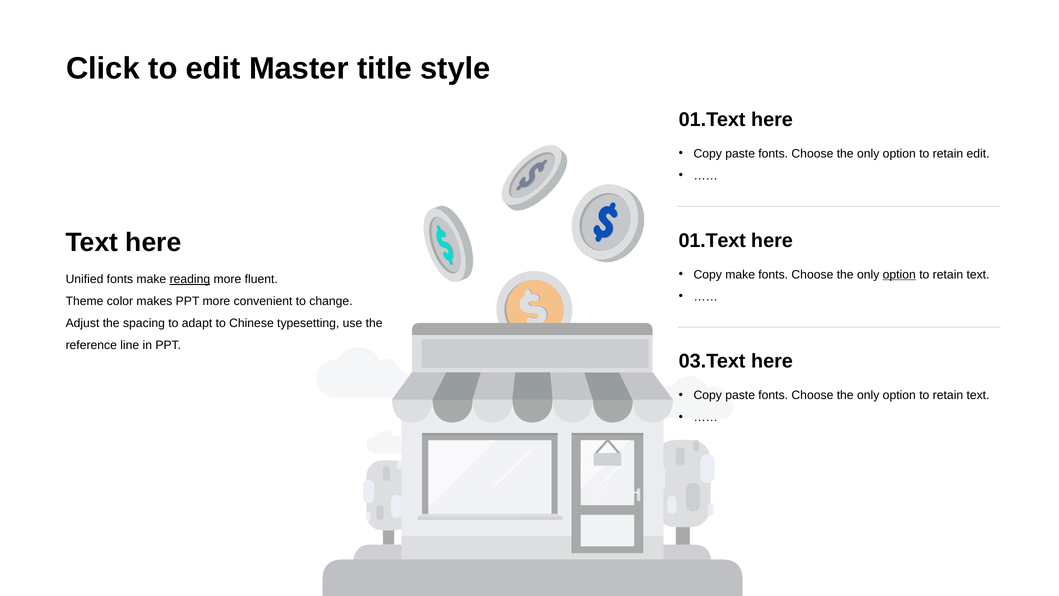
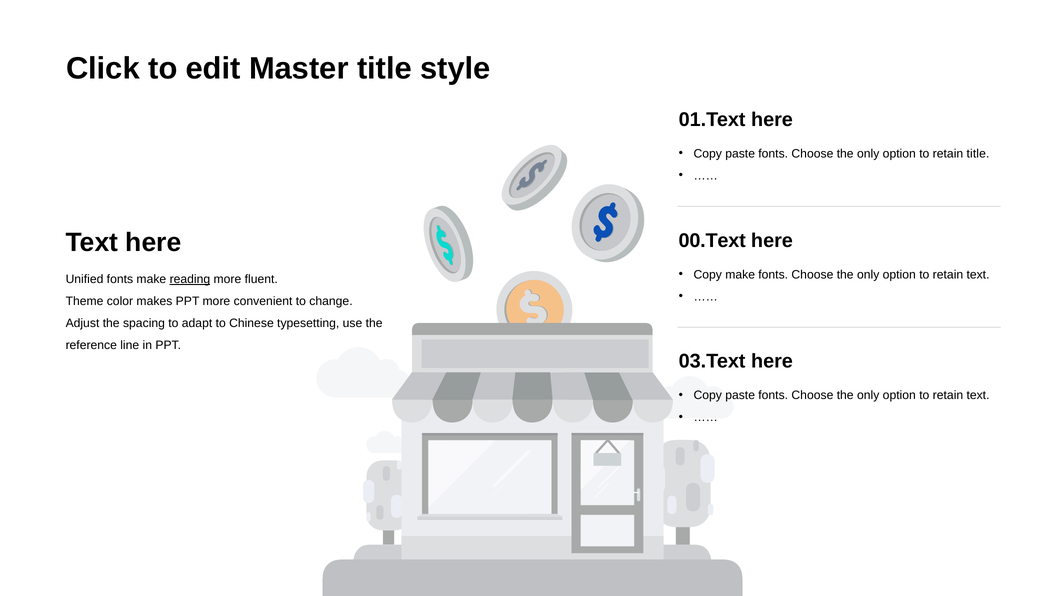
retain edit: edit -> title (978, 154)
01.Text: 01.Text -> 00.Text (712, 240)
option underline: present -> none (899, 274)
